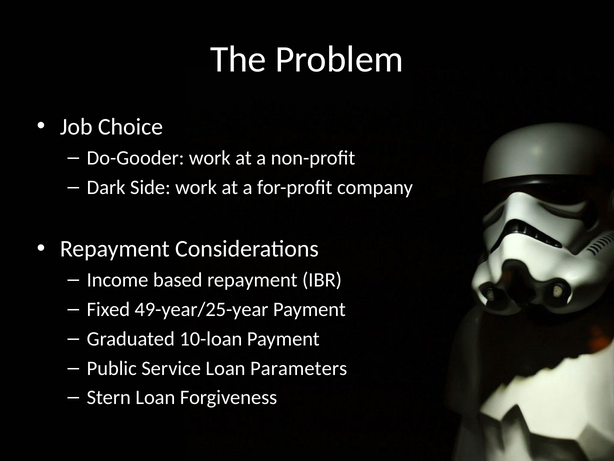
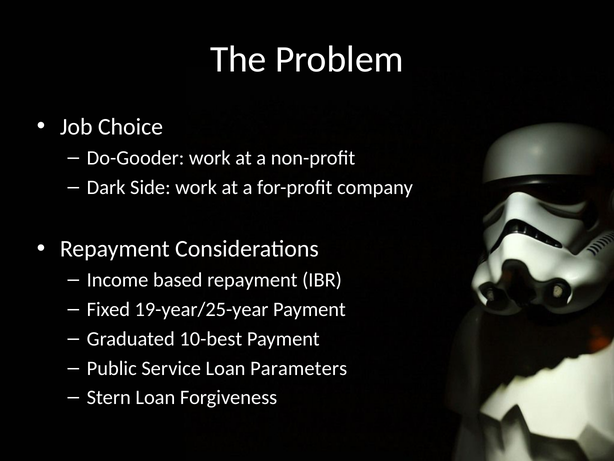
49-year/25-year: 49-year/25-year -> 19-year/25-year (202, 309)
10-loan: 10-loan -> 10-best (211, 339)
